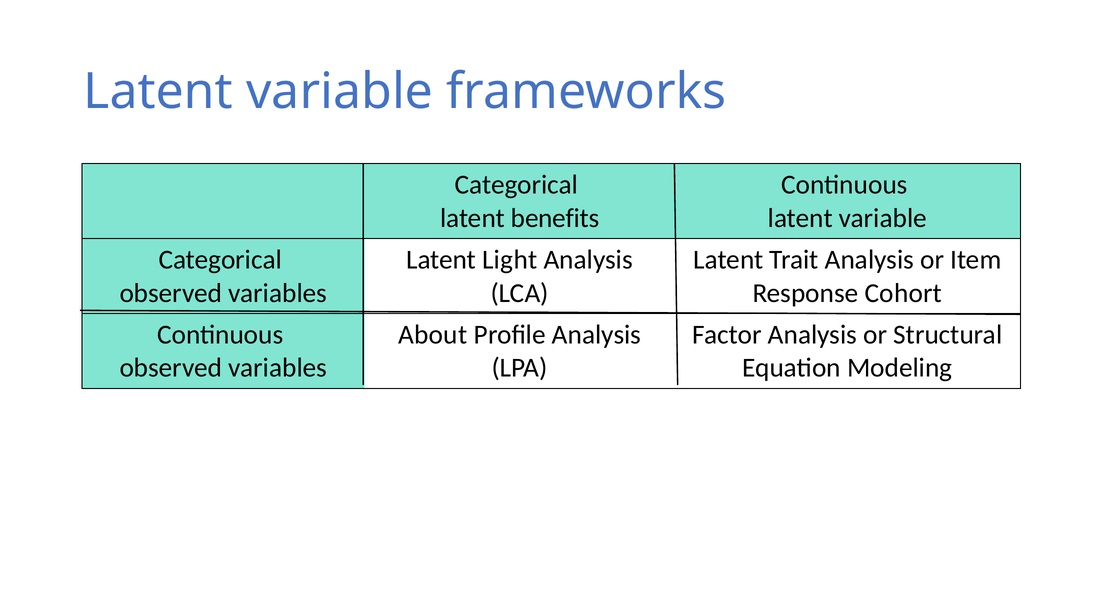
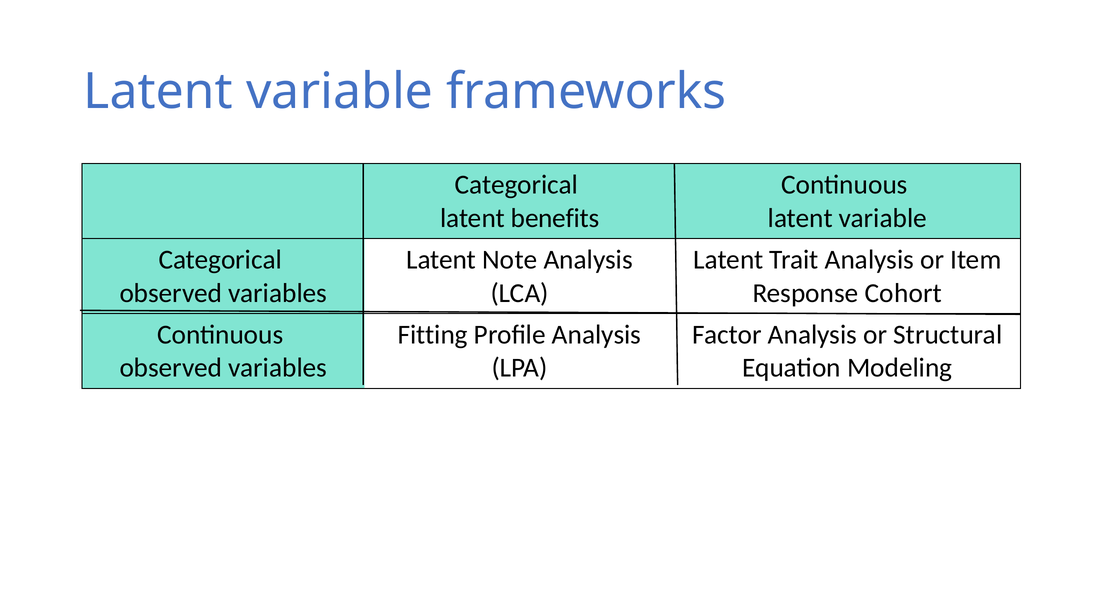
Light: Light -> Note (510, 260)
About: About -> Fitting (433, 334)
